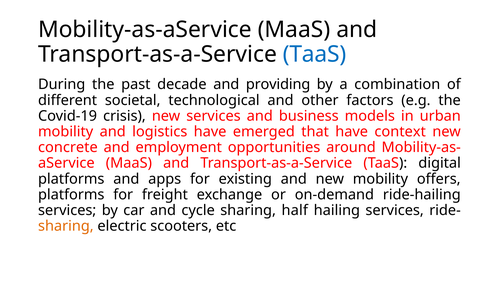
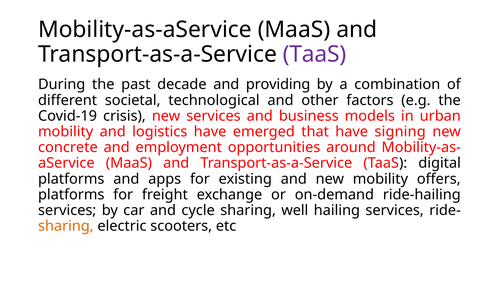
TaaS colour: blue -> purple (315, 54)
context: context -> signing (400, 132)
half: half -> well (295, 210)
